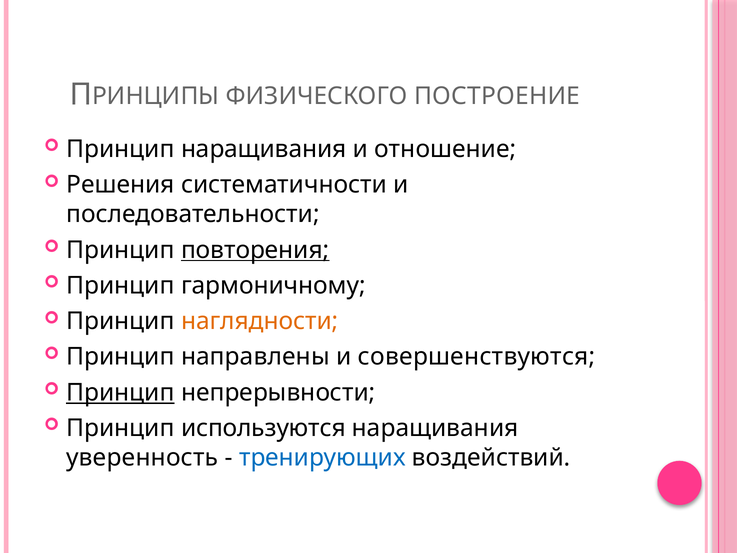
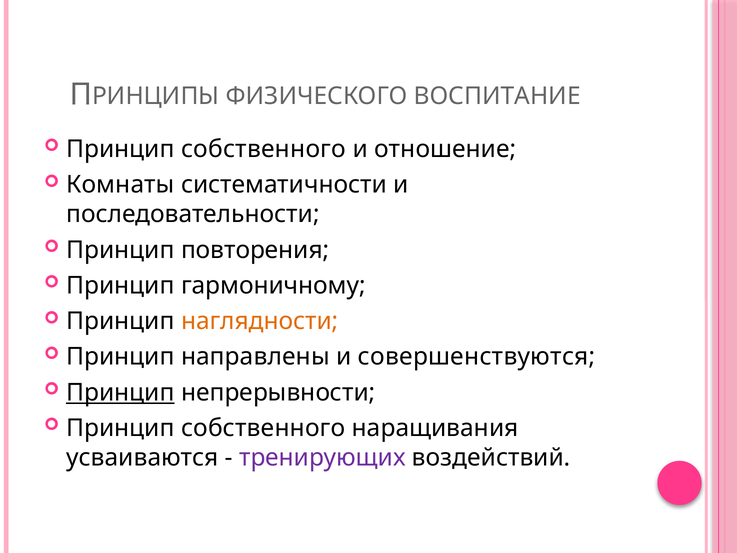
ПОСТРОЕНИЕ: ПОСТРОЕНИЕ -> ВОСПИТАНИЕ (497, 96)
наращивания: наращивания -> собственного (263, 149)
Решения: Решения -> Комнаты (120, 185)
повторения underline: present -> none (255, 250)
используются: используются -> собственного (263, 428)
уверенность: уверенность -> усваиваются (142, 457)
тренирующих colour: blue -> purple (322, 457)
